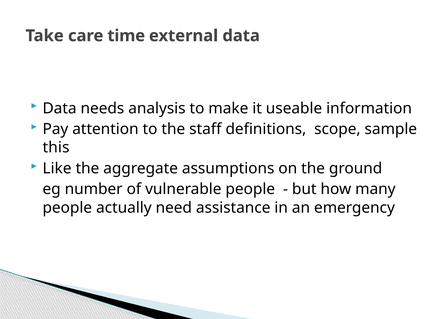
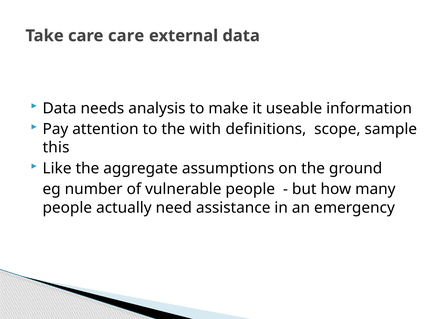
care time: time -> care (126, 36)
staff: staff -> with (205, 129)
